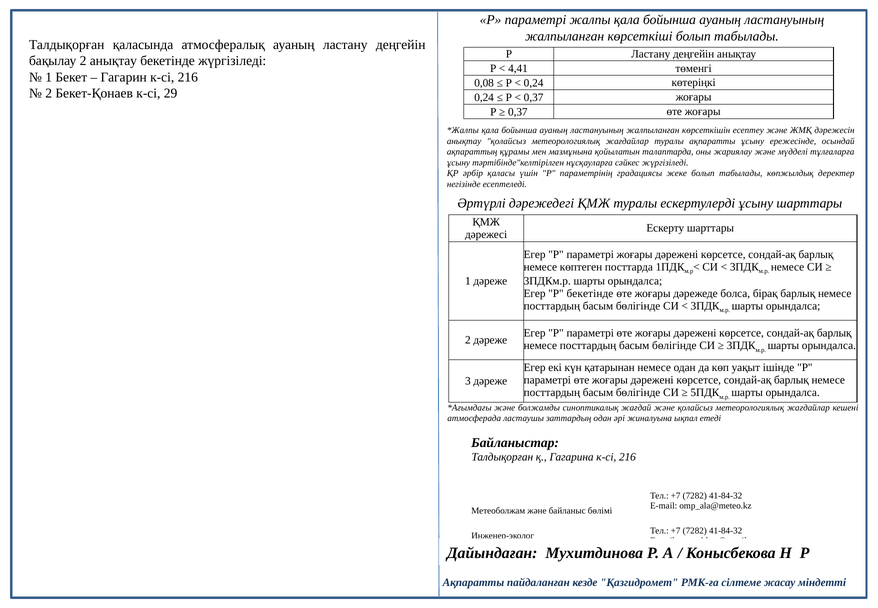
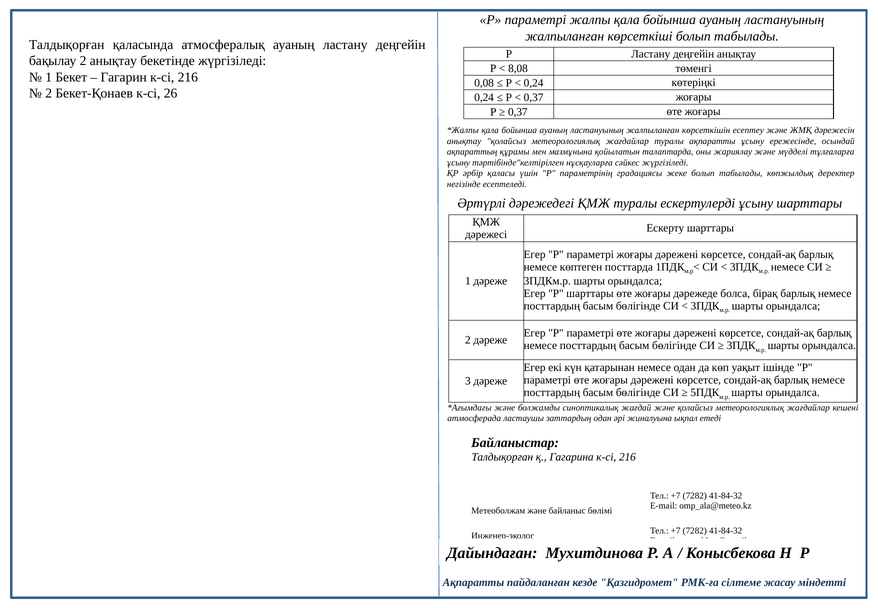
4,41: 4,41 -> 8,08 (518, 69)
29: 29 -> 26 (171, 93)
P бекетінде: бекетінде -> шарттары (590, 293)
